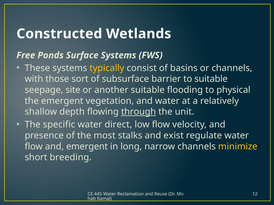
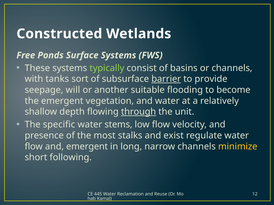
typically colour: yellow -> light green (107, 68)
those: those -> tanks (57, 79)
barrier underline: none -> present (166, 79)
to suitable: suitable -> provide (211, 79)
site: site -> will (73, 90)
physical: physical -> become (233, 90)
direct: direct -> stems (118, 125)
breeding: breeding -> following (71, 158)
